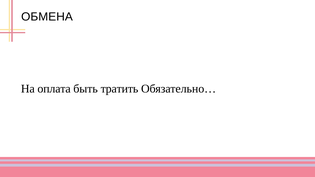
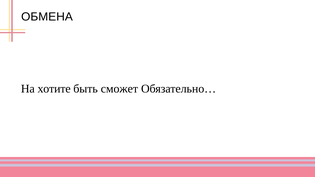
оплата: оплата -> хотите (54, 89)
тратить: тратить -> сможет (119, 89)
